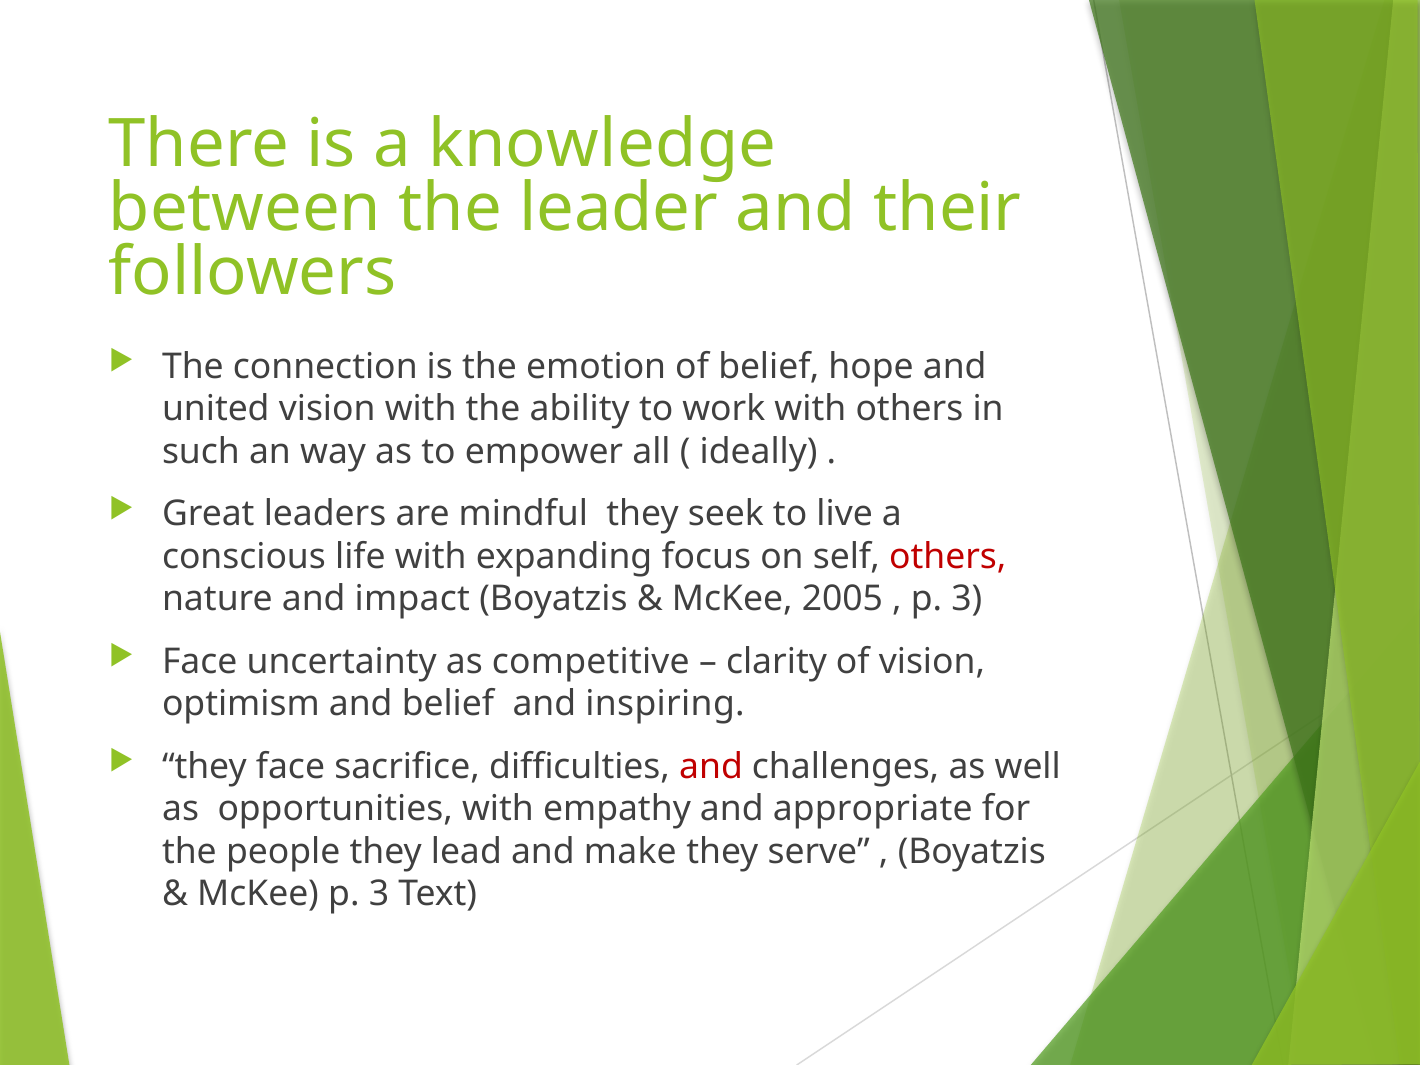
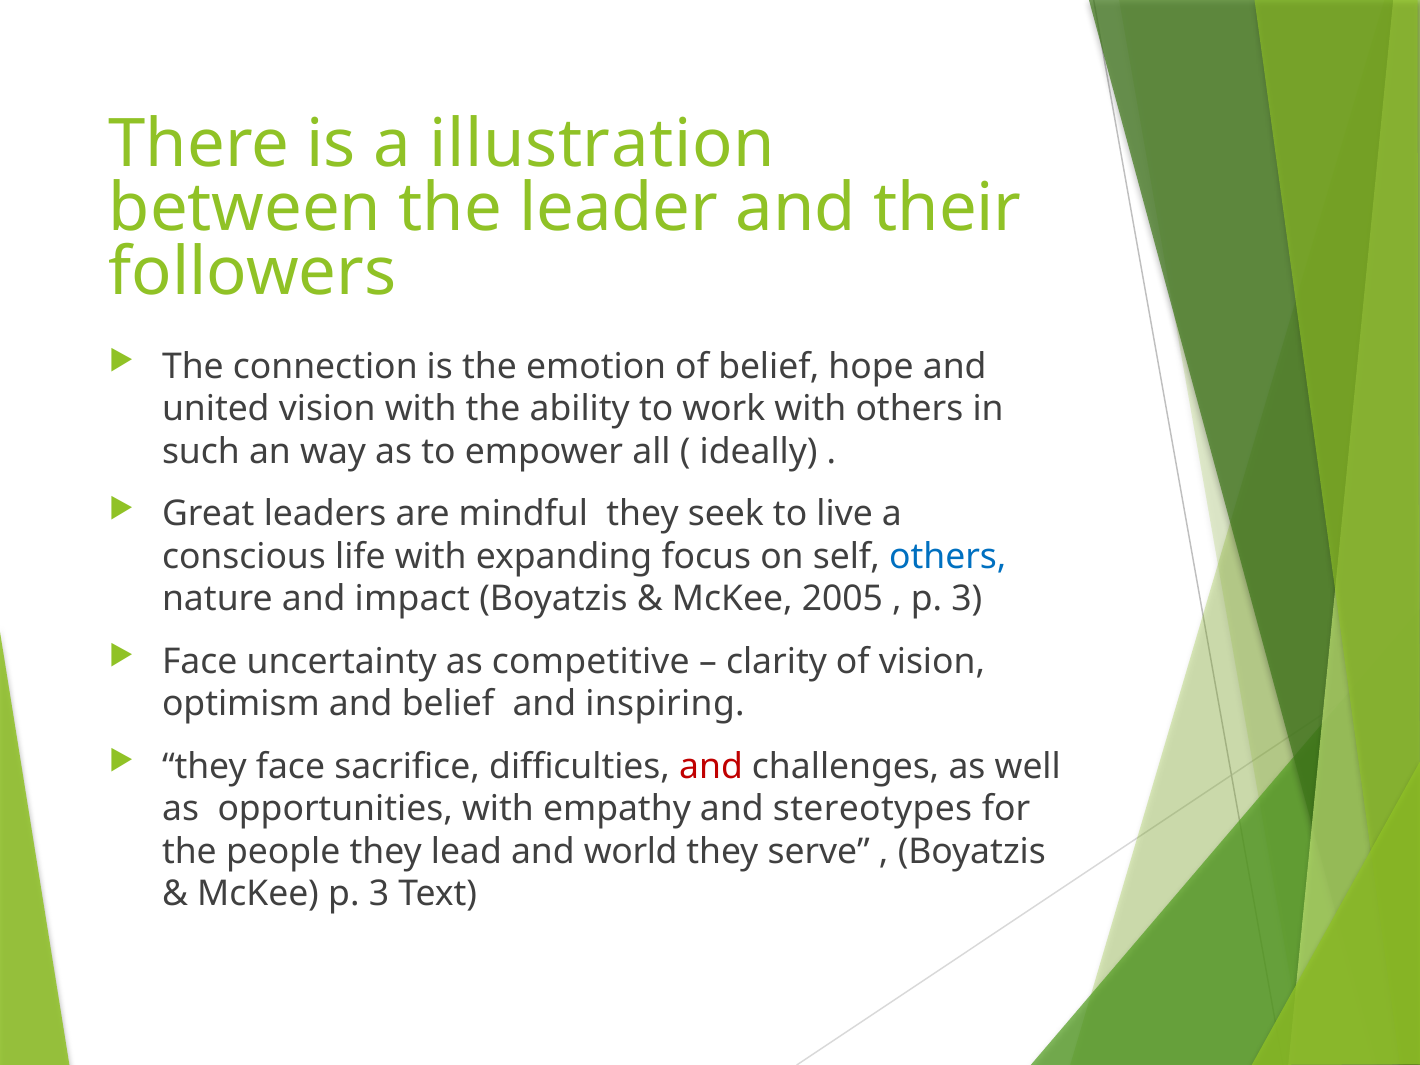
knowledge: knowledge -> illustration (602, 144)
others colour: red -> blue (948, 557)
appropriate: appropriate -> stereotypes (873, 809)
make: make -> world (631, 852)
